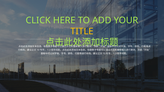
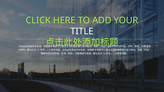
TITLE colour: yellow -> white (82, 31)
